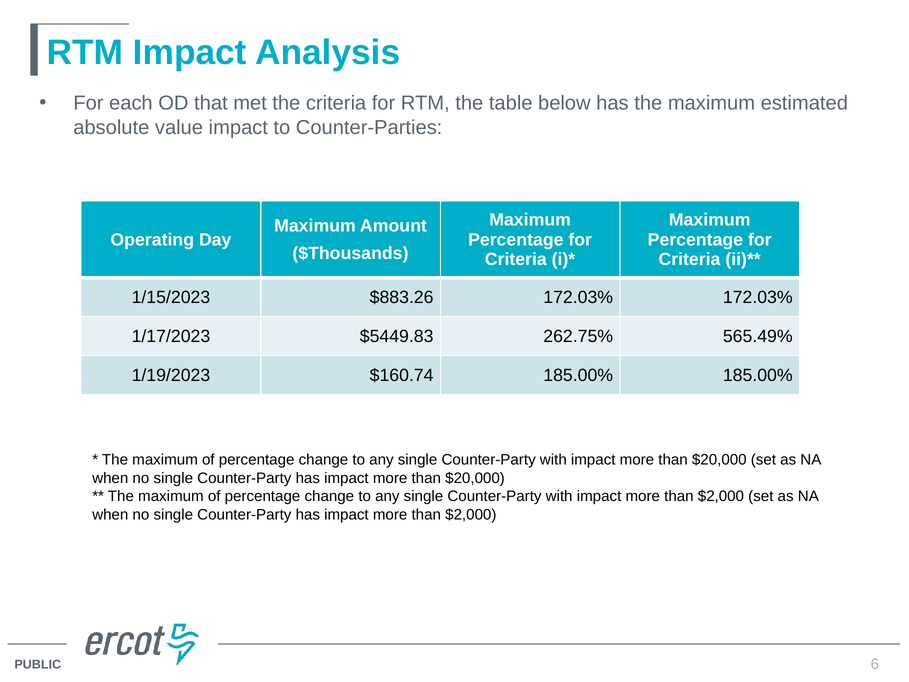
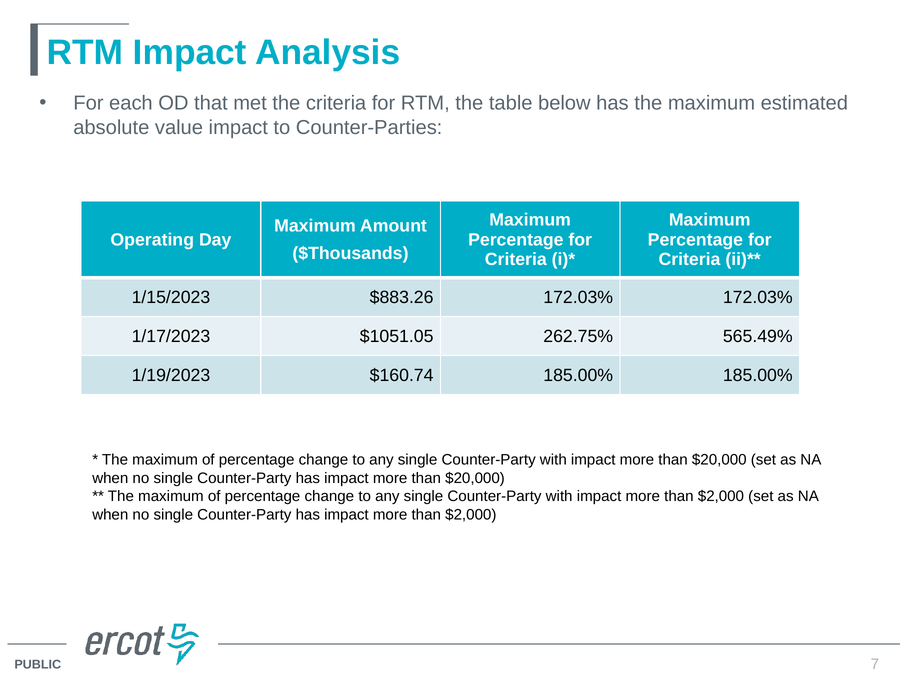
$5449.83: $5449.83 -> $1051.05 (397, 336)
6: 6 -> 7 (875, 664)
